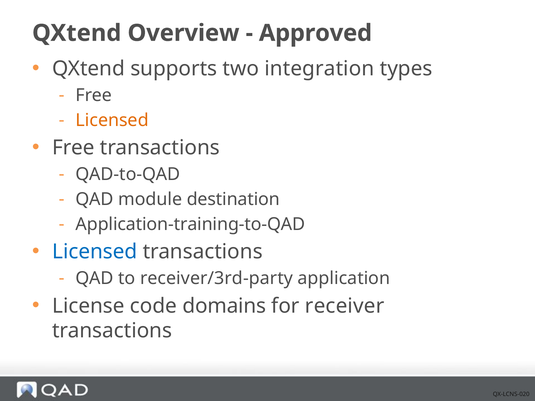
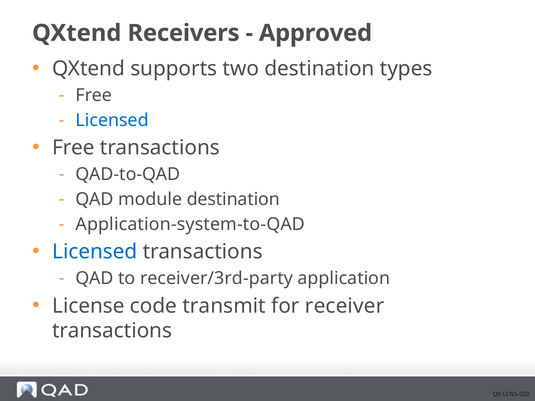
Overview: Overview -> Receivers (184, 33)
two integration: integration -> destination (319, 69)
Licensed colour: orange -> blue (112, 120)
Application-training-to-QAD: Application-training-to-QAD -> Application-system-to-QAD (190, 224)
domains: domains -> transmit (224, 306)
